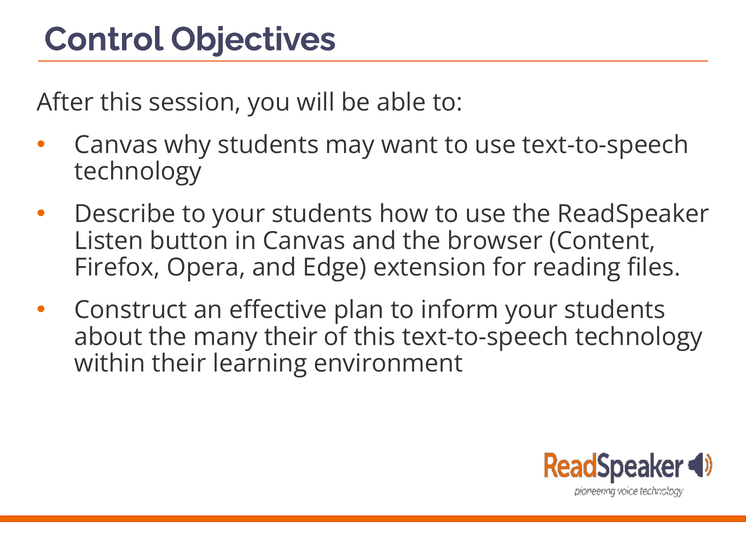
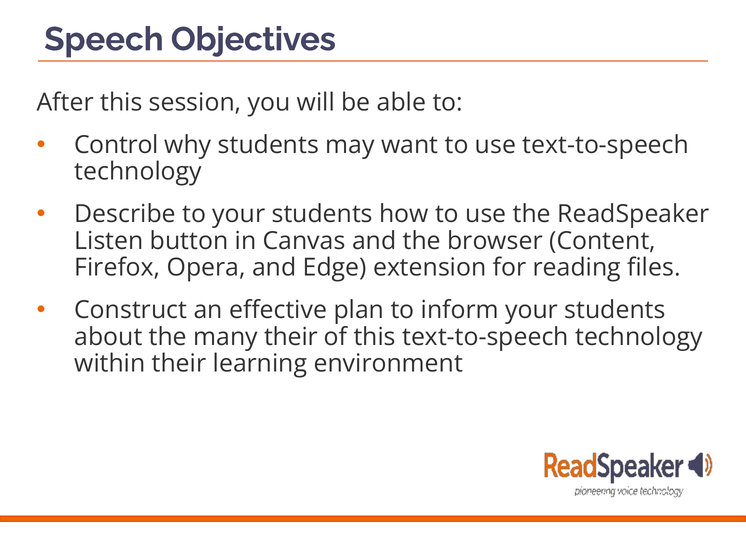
Control: Control -> Speech (104, 39)
Canvas: Canvas -> Control (116, 145)
